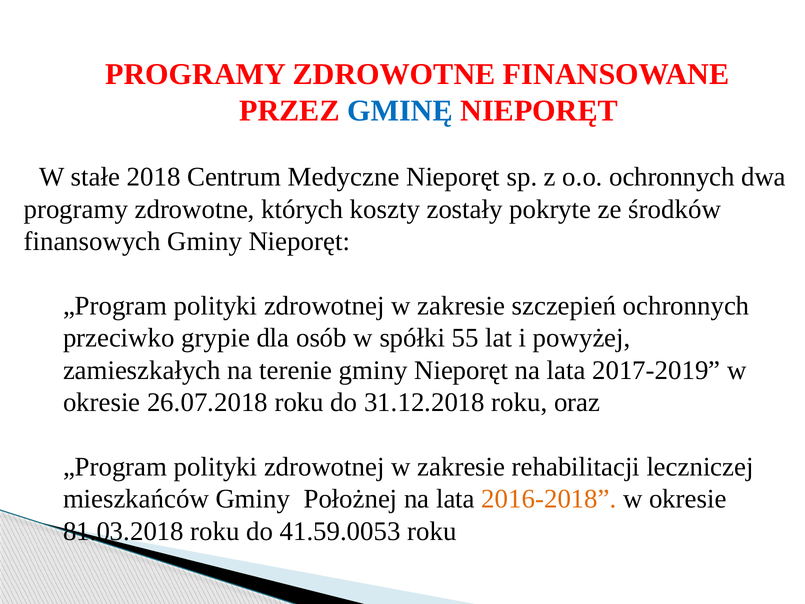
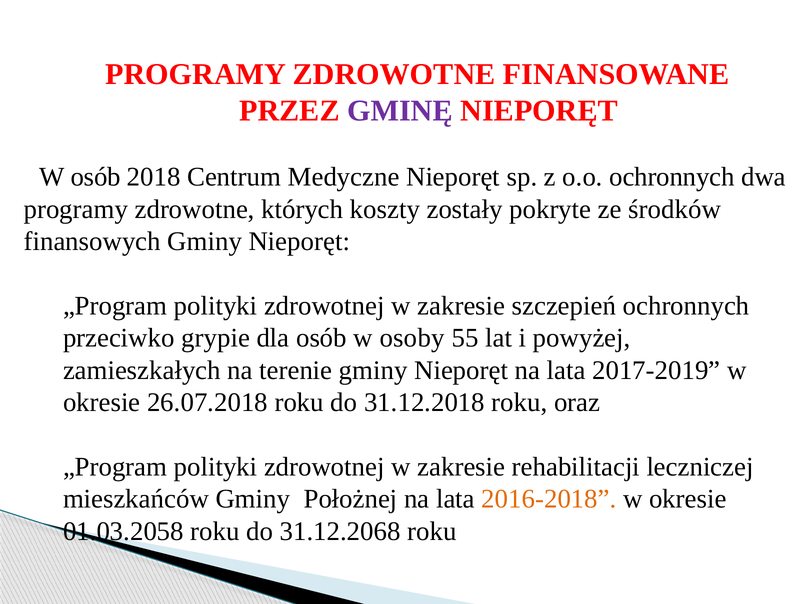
GMINĘ colour: blue -> purple (400, 111)
W stałe: stałe -> osób (96, 177)
spółki: spółki -> osoby (412, 338)
81.03.2018: 81.03.2018 -> 01.03.2058 (123, 531)
41.59.0053: 41.59.0053 -> 31.12.2068 (340, 531)
